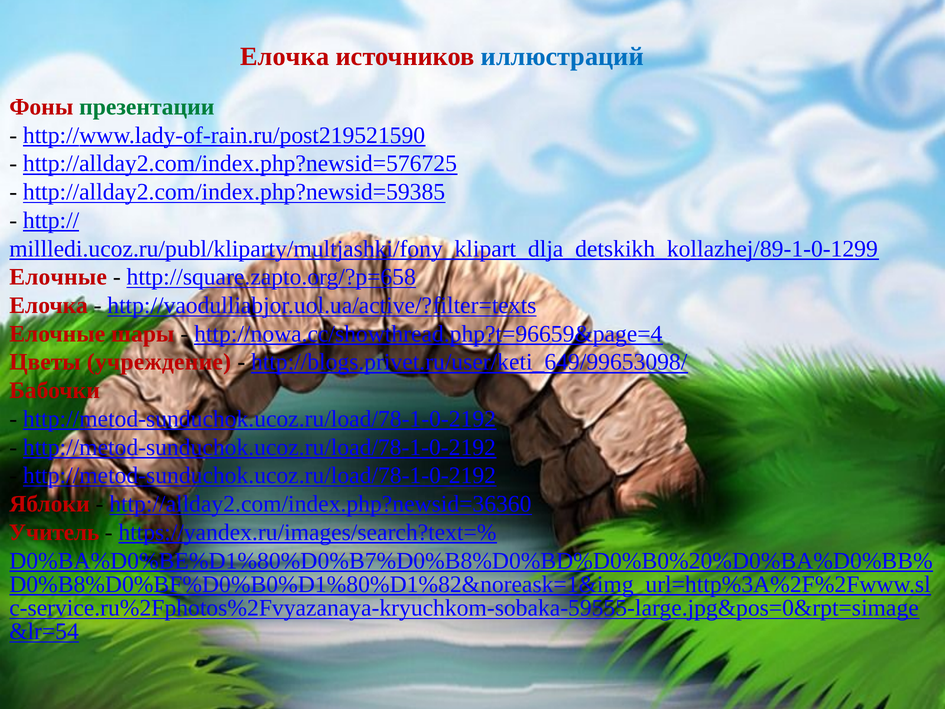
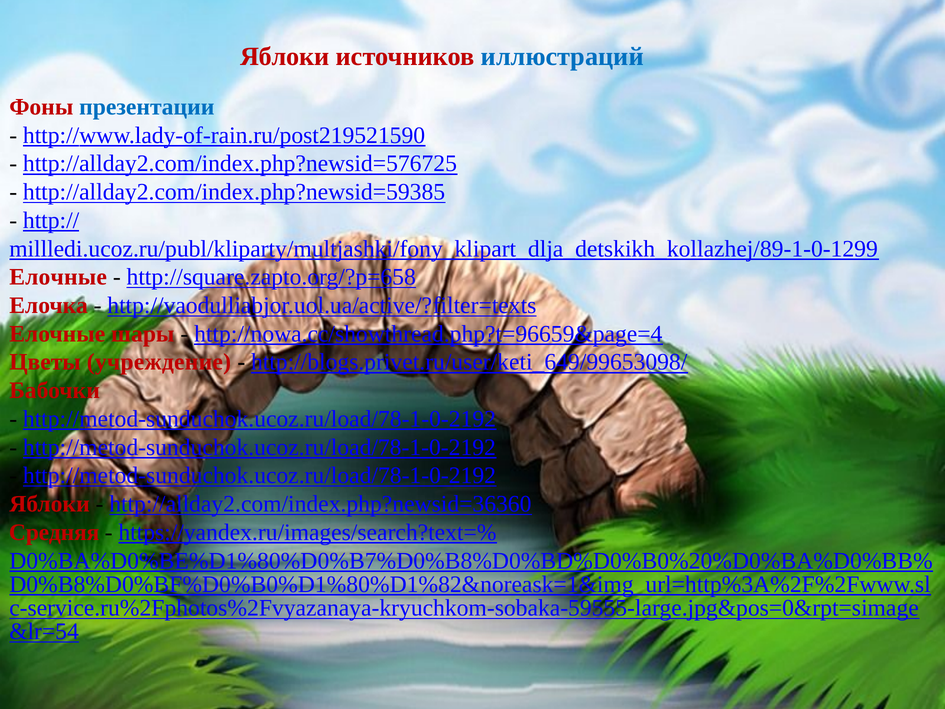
Елочка: Елочка -> Яблоки (285, 57)
презентации colour: green -> blue (147, 107)
Учитель: Учитель -> Средняя (54, 532)
